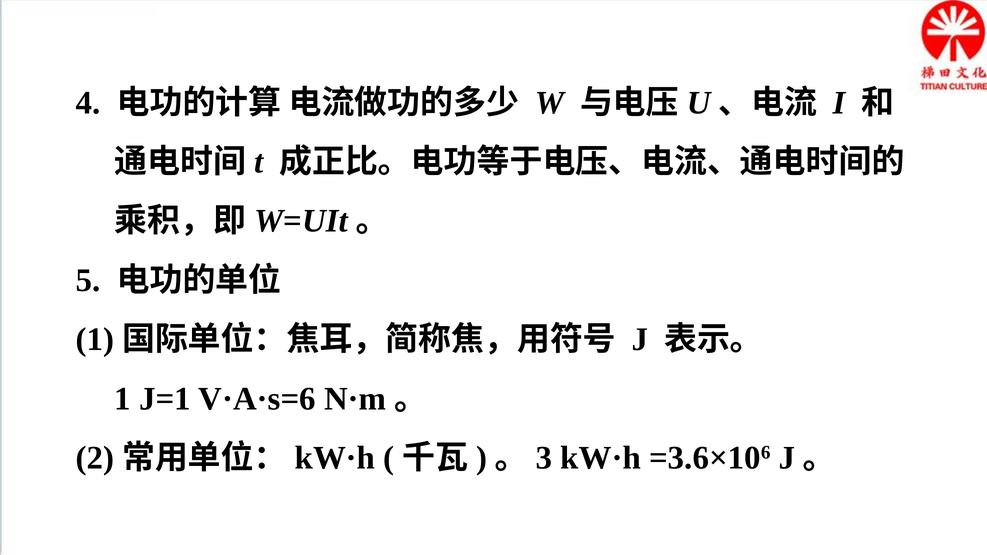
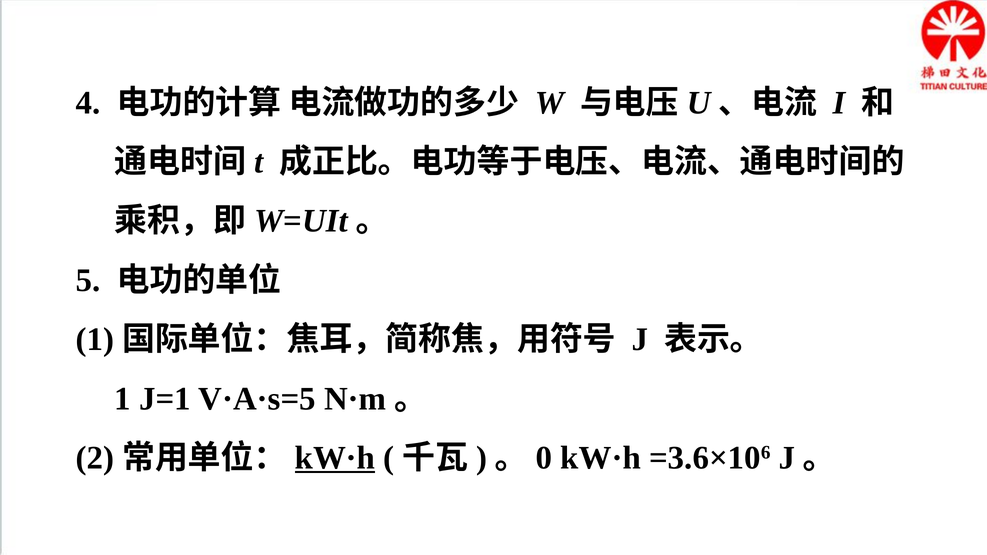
V·A·s=6: V·A·s=6 -> V·A·s=5 (257, 399)
kW·h underline: none -> present (335, 458)
3: 3 -> 0 (544, 458)
